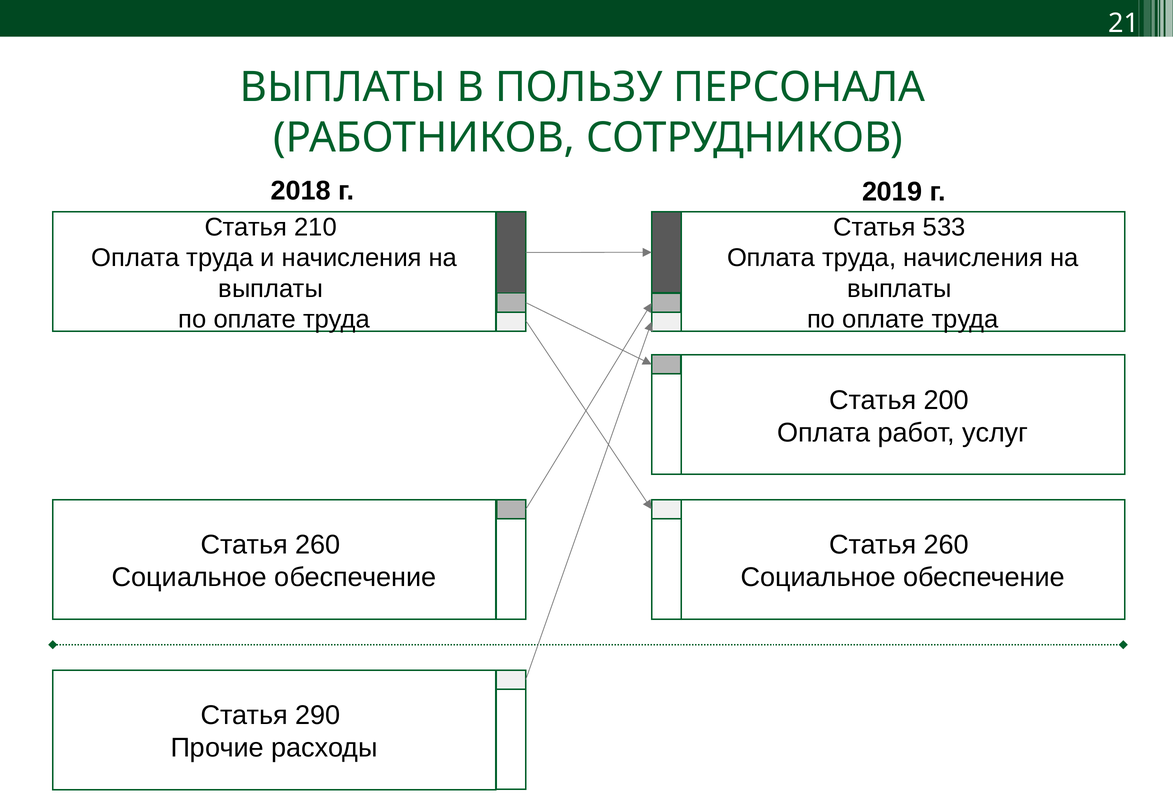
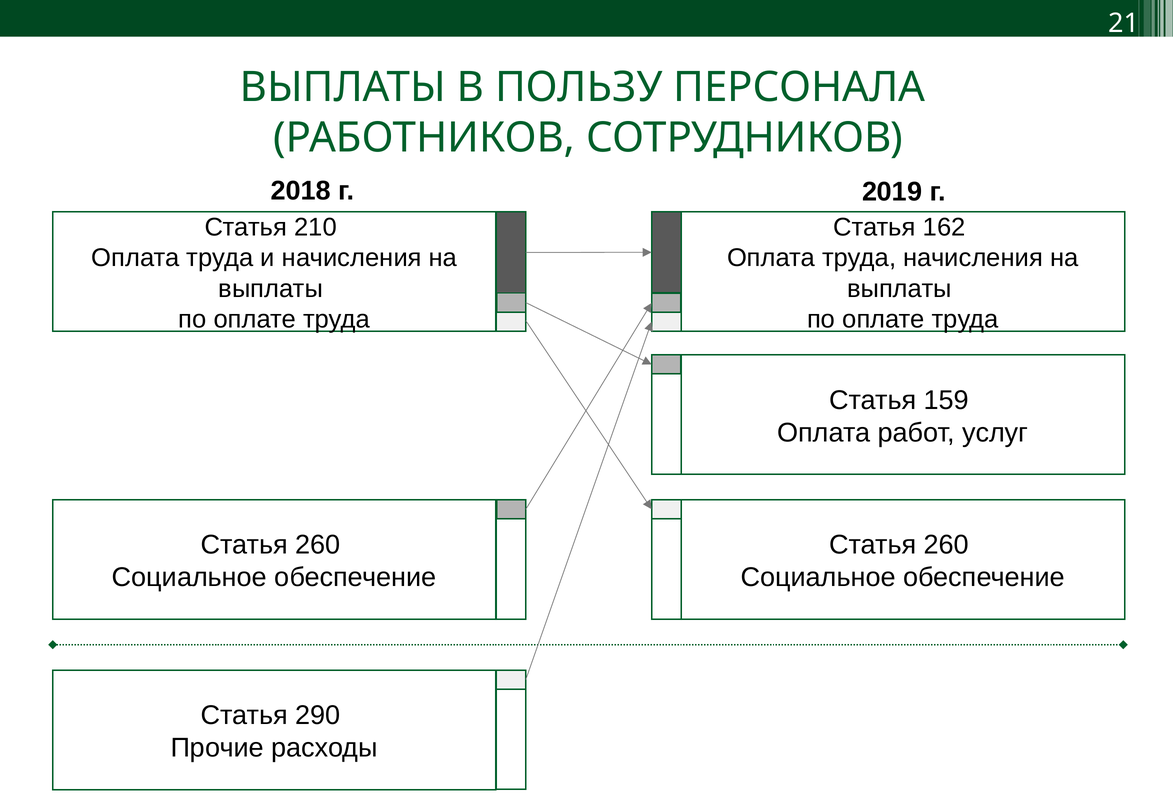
533: 533 -> 162 (944, 227)
200: 200 -> 159 (946, 400)
